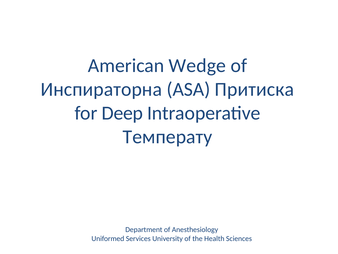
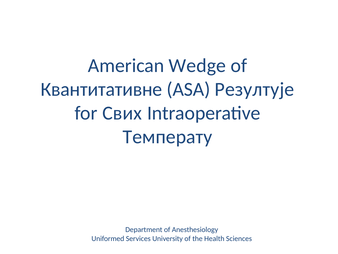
Инспираторна: Инспираторна -> Квантитативне (101, 89)
Притиска: Притиска -> Резултује (254, 89)
Deep: Deep -> Свих (122, 113)
